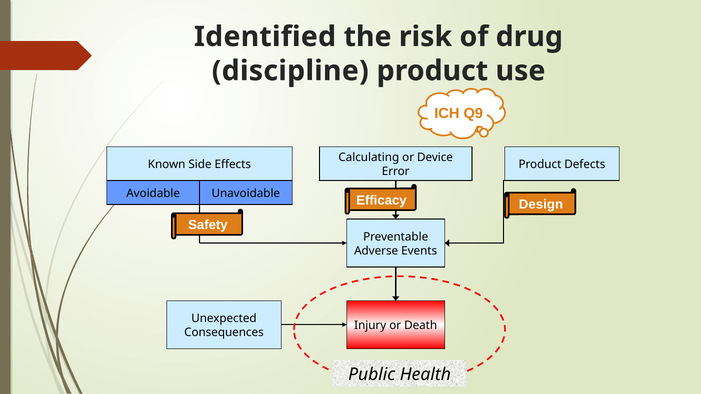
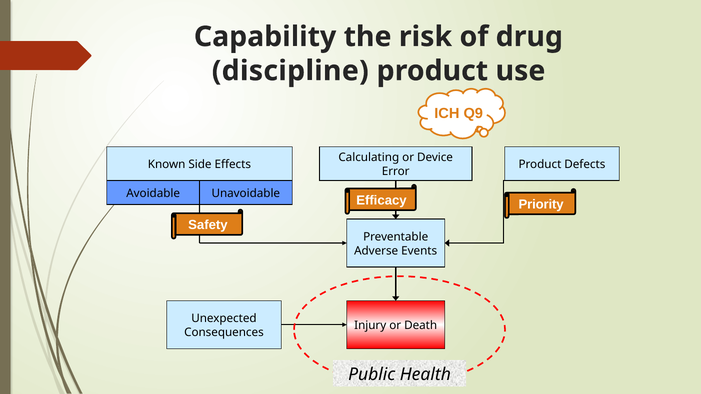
Identified: Identified -> Capability (265, 37)
Design: Design -> Priority (541, 205)
